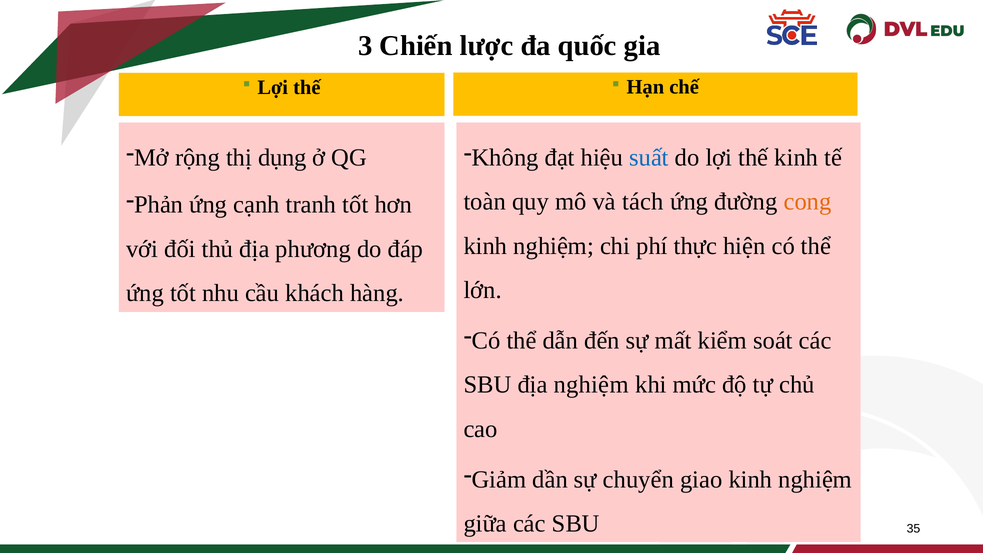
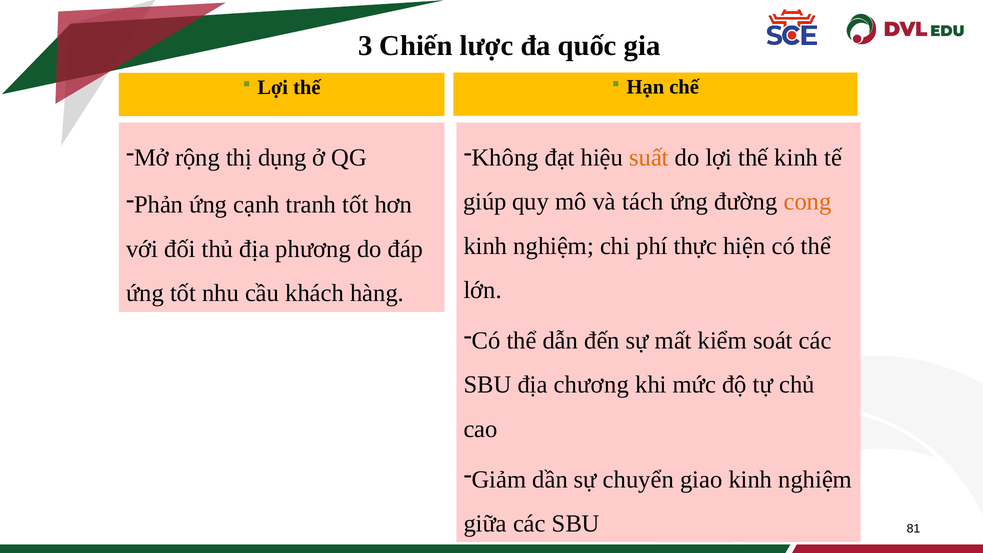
suất colour: blue -> orange (649, 157)
toàn: toàn -> giúp (485, 202)
địa nghiệm: nghiệm -> chương (591, 385)
35: 35 -> 81 (913, 528)
